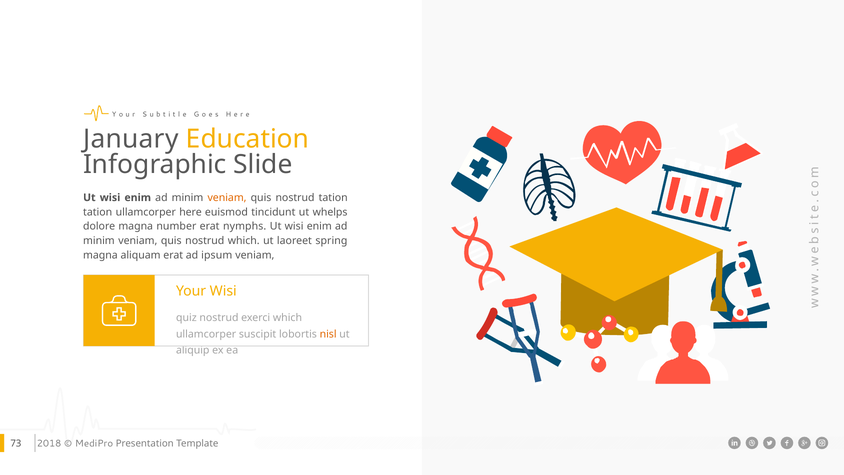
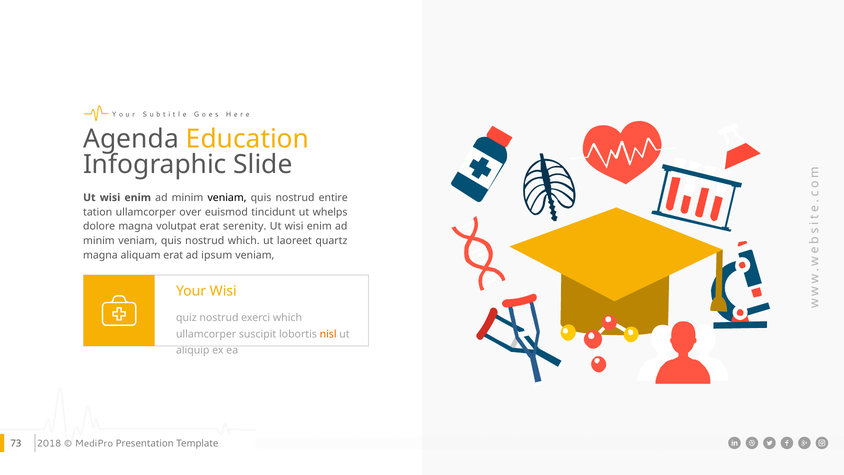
January: January -> Agenda (131, 139)
veniam colour: orange -> black (227, 198)
nostrud tation: tation -> entire (333, 198)
here: here -> over (190, 212)
number: number -> volutpat (176, 226)
nymphs: nymphs -> serenity (245, 226)
spring: spring -> quartz (331, 241)
